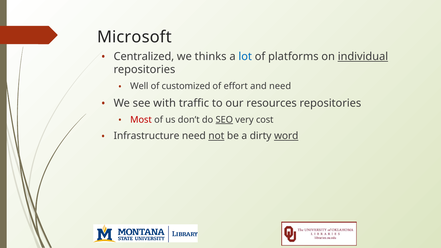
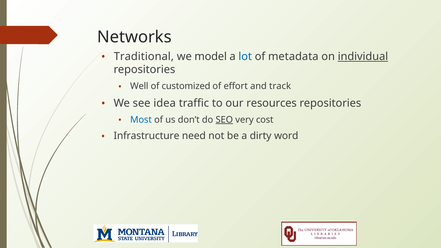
Microsoft: Microsoft -> Networks (134, 37)
Centralized: Centralized -> Traditional (144, 56)
thinks: thinks -> model (211, 56)
platforms: platforms -> metadata (293, 56)
and need: need -> track (280, 86)
with: with -> idea (165, 103)
Most colour: red -> blue (141, 120)
not underline: present -> none (216, 136)
word underline: present -> none (286, 136)
